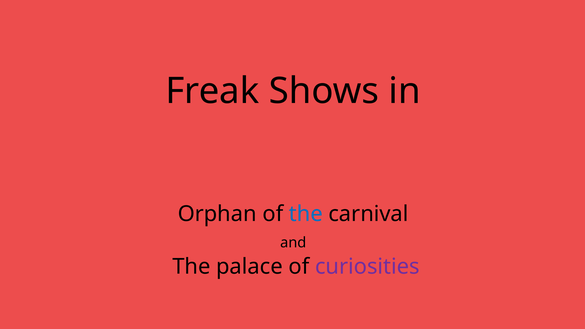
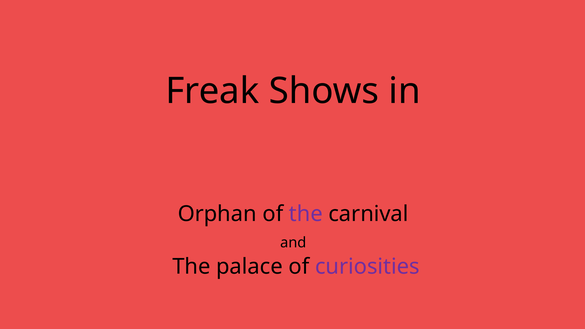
the colour: blue -> purple (306, 214)
